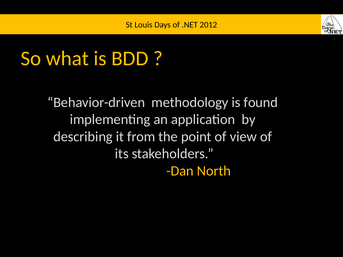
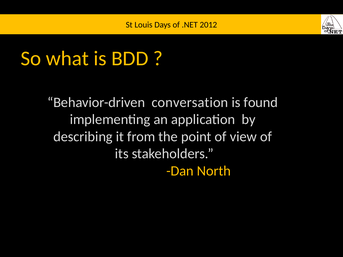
methodology: methodology -> conversation (190, 102)
